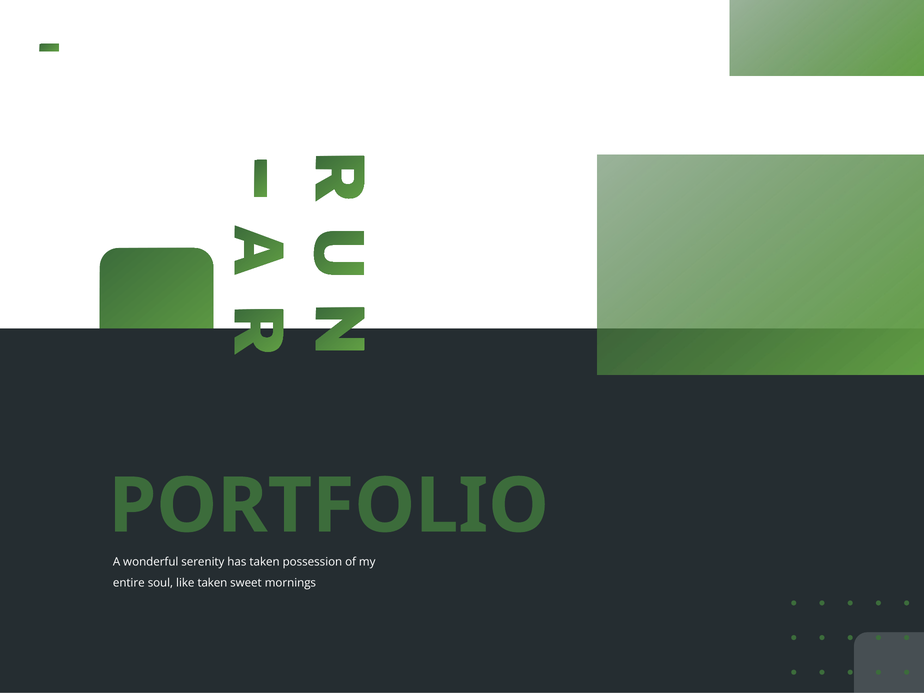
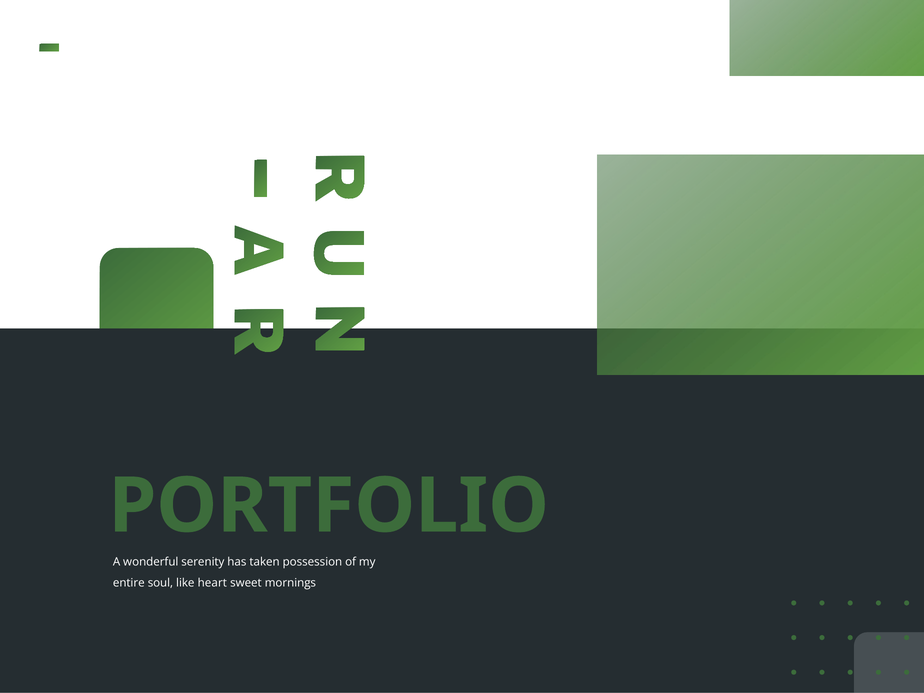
like taken: taken -> heart (212, 583)
